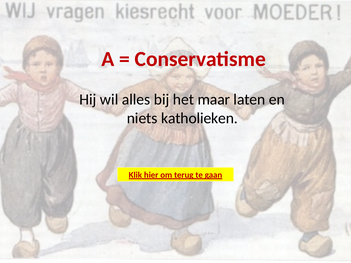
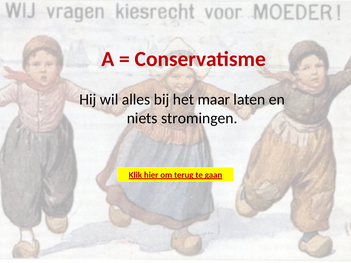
katholieken: katholieken -> stromingen (199, 118)
